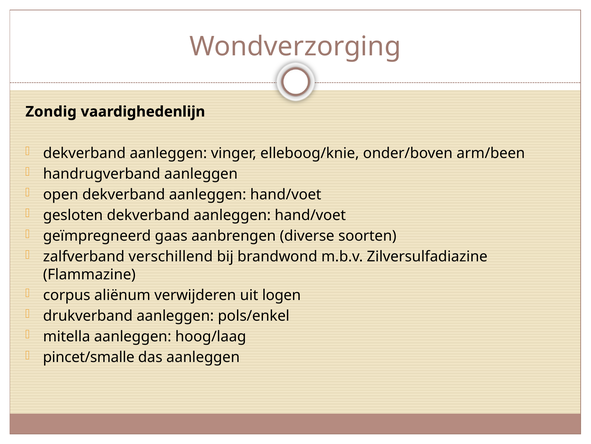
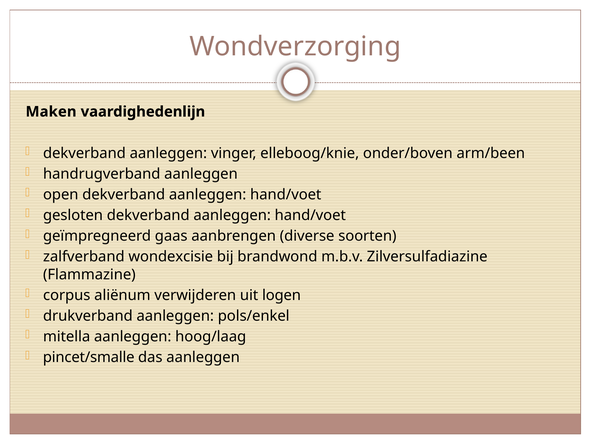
Zondig: Zondig -> Maken (51, 112)
verschillend: verschillend -> wondexcisie (171, 256)
